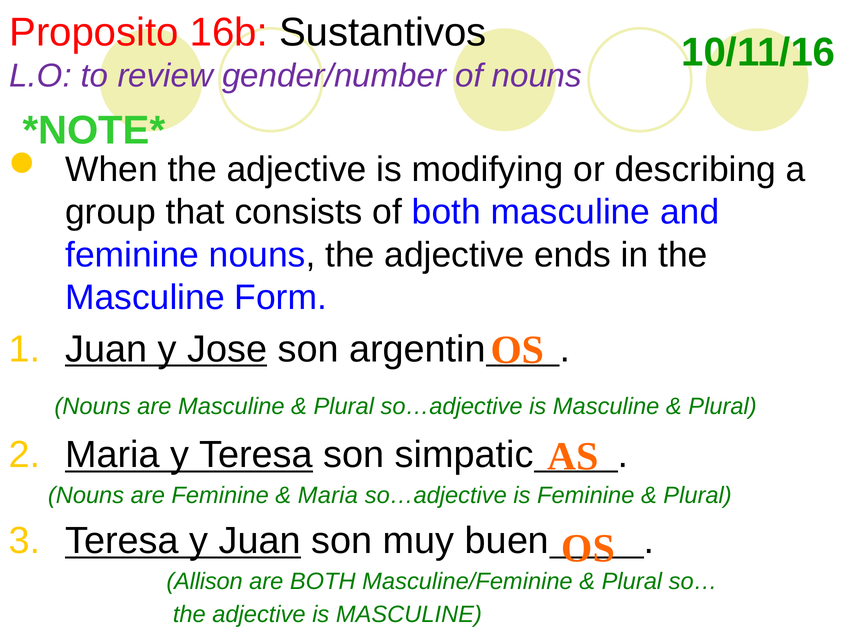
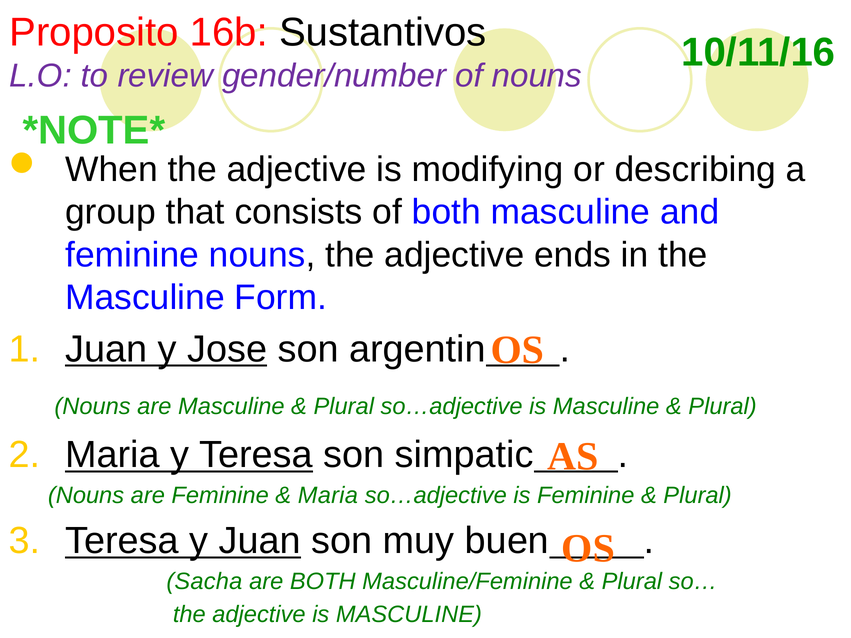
Allison: Allison -> Sacha (204, 582)
